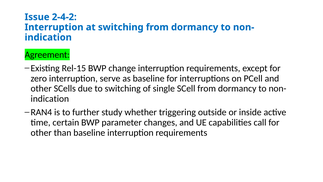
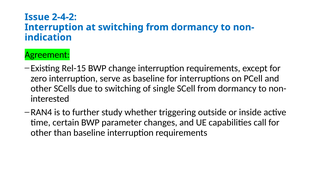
indication: indication -> interested (50, 99)
